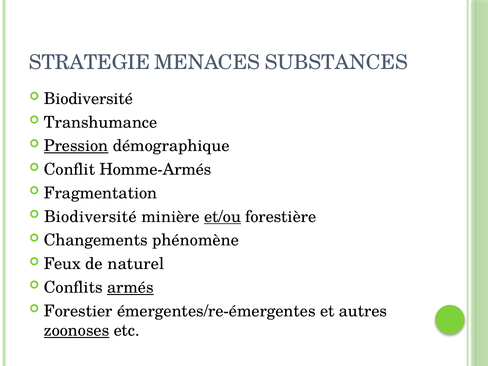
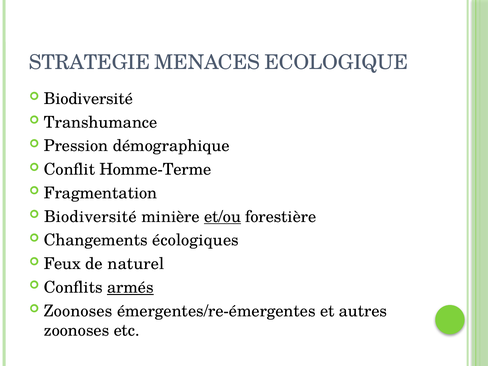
SUBSTANCES: SUBSTANCES -> ECOLOGIQUE (336, 62)
Pression underline: present -> none (76, 146)
Homme-Armés: Homme-Armés -> Homme-Terme (155, 169)
phénomène: phénomène -> écologiques (195, 240)
Forestier: Forestier -> Zoonoses (78, 311)
zoonoses underline: present -> none (77, 331)
